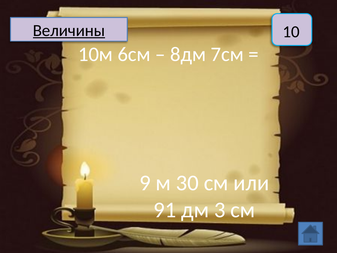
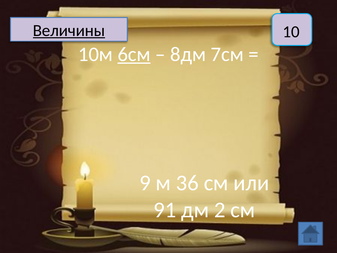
6см underline: none -> present (134, 54)
30: 30 -> 36 (187, 183)
3: 3 -> 2 (220, 210)
